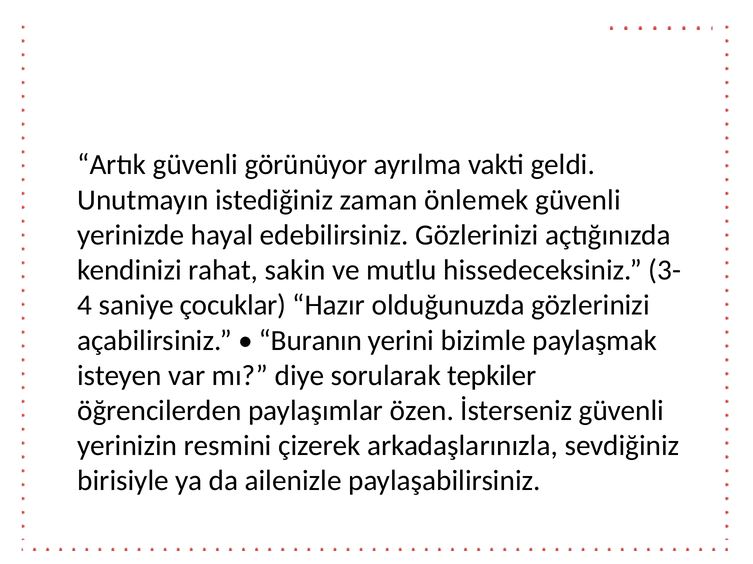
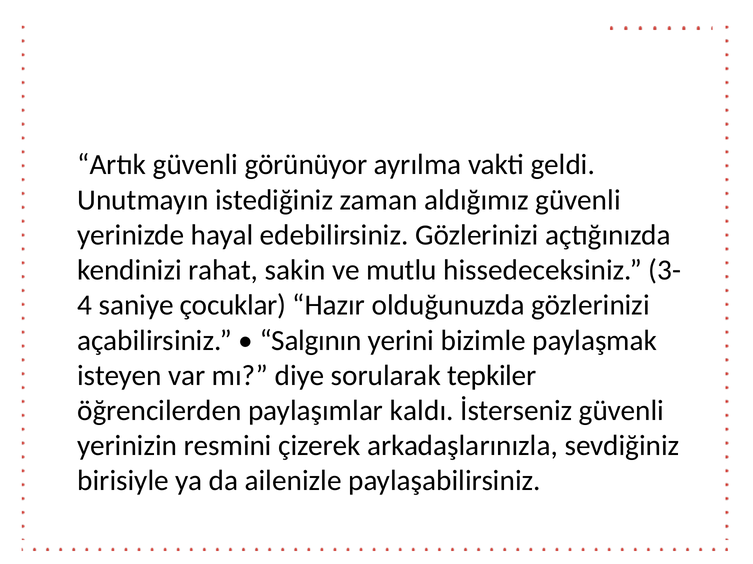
önlemek: önlemek -> aldığımız (477, 200)
Buranın: Buranın -> Salgının (311, 341)
özen: özen -> kaldı (422, 411)
